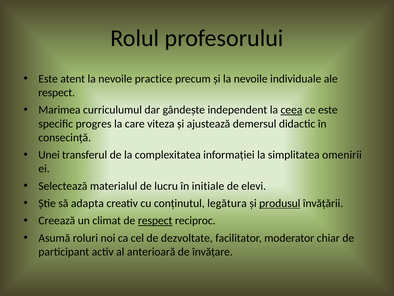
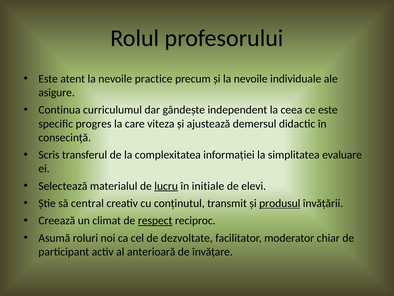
respect: respect -> asigure (57, 92)
Marimea: Marimea -> Continua (59, 110)
ceea underline: present -> none (291, 110)
Unei: Unei -> Scris (49, 155)
omenirii: omenirii -> evaluare (342, 155)
lucru underline: none -> present (166, 186)
adapta: adapta -> central (87, 203)
legătura: legătura -> transmit (227, 203)
